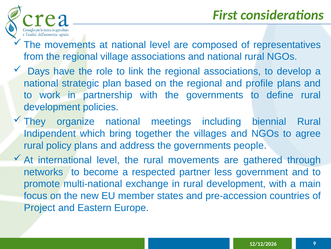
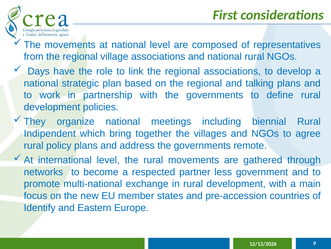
profile: profile -> talking (260, 83)
people: people -> remote (250, 145)
Project: Project -> Identify (40, 207)
